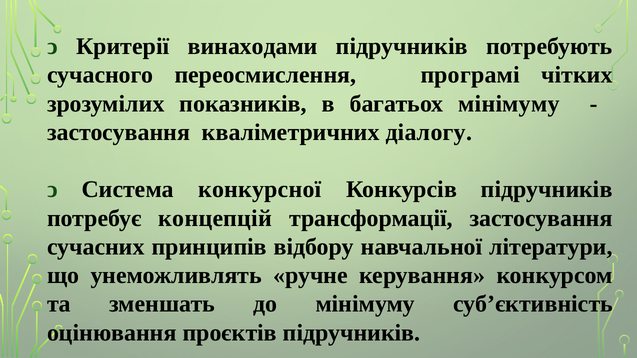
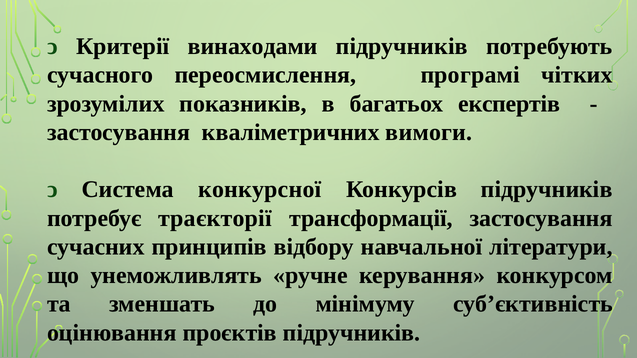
багатьох мінімуму: мінімуму -> експертів (509, 104)
діалогу: діалогу -> вимоги (429, 132)
концепцій: концепцій -> траєкторії (215, 218)
